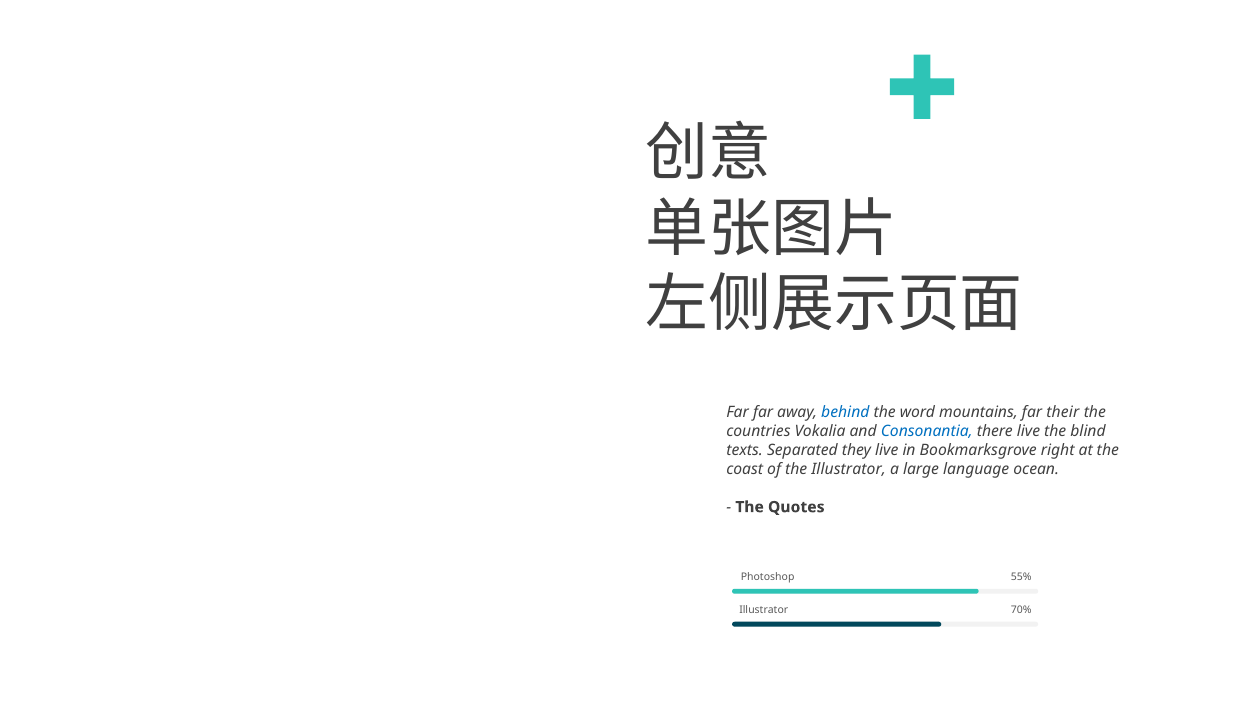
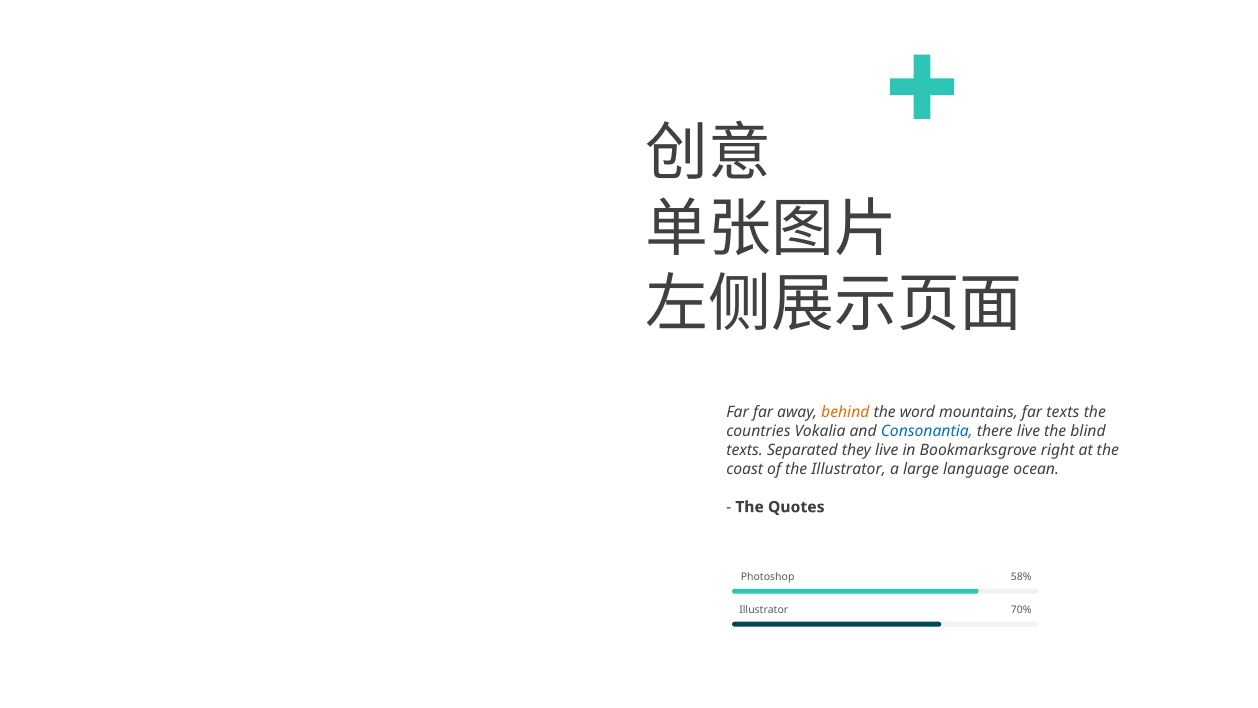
behind colour: blue -> orange (845, 412)
far their: their -> texts (1063, 412)
55%: 55% -> 58% (1021, 577)
